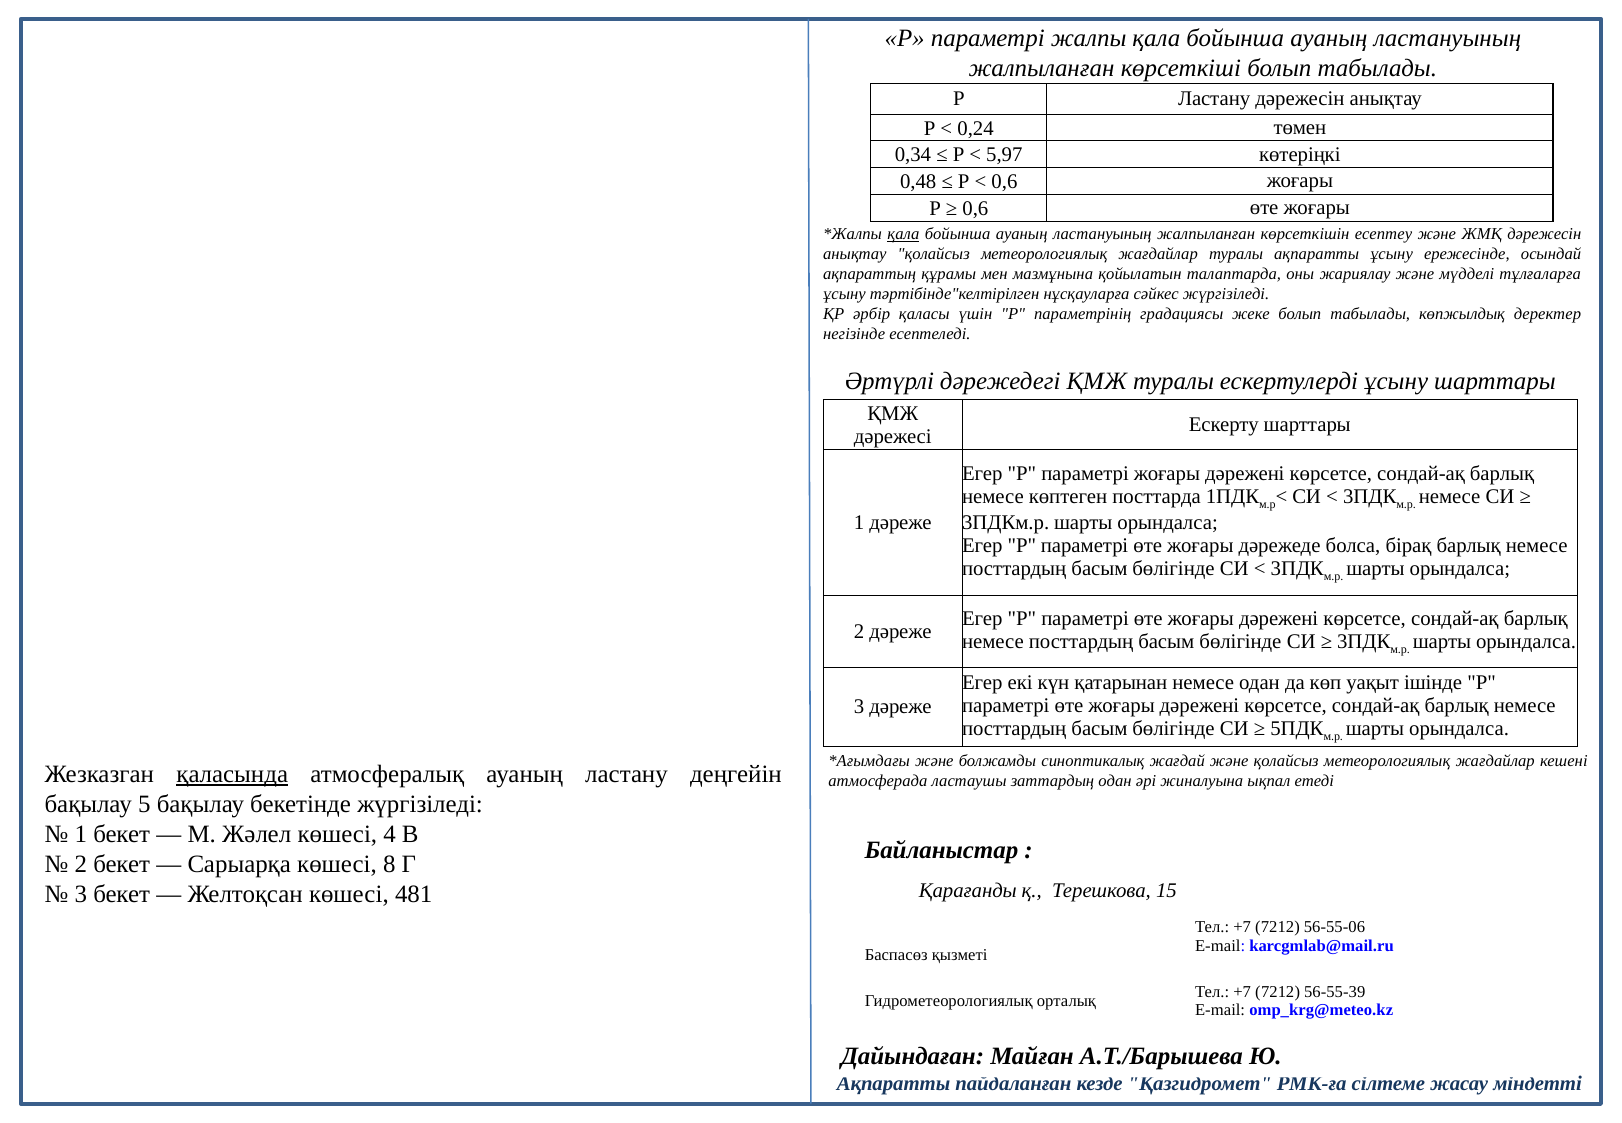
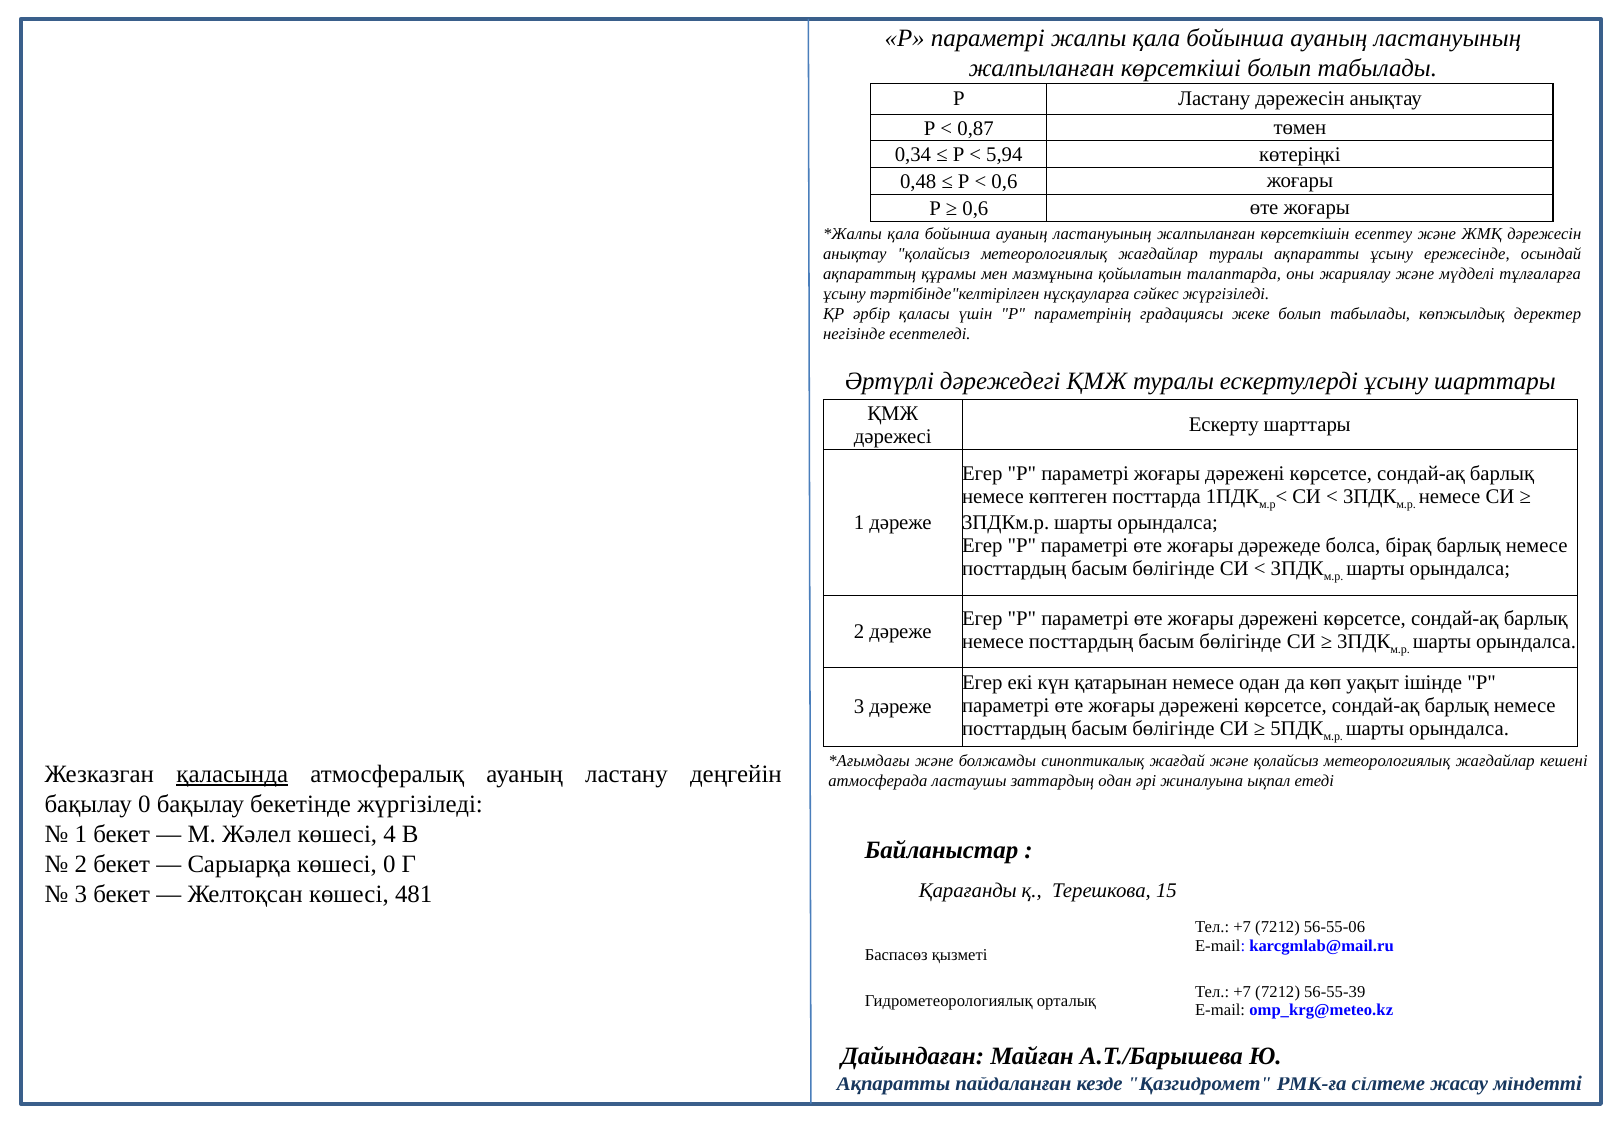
0,24: 0,24 -> 0,87 (976, 128)
5,97: 5,97 -> 5,94 (1004, 155)
қала underline: present -> none (903, 234)
бақылау 5: 5 -> 0 (144, 804)
көшесі 8: 8 -> 0 (389, 864)
